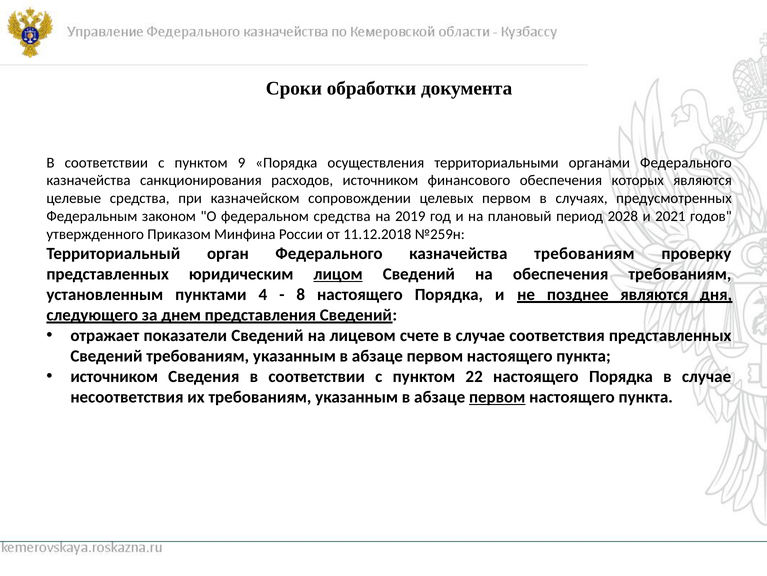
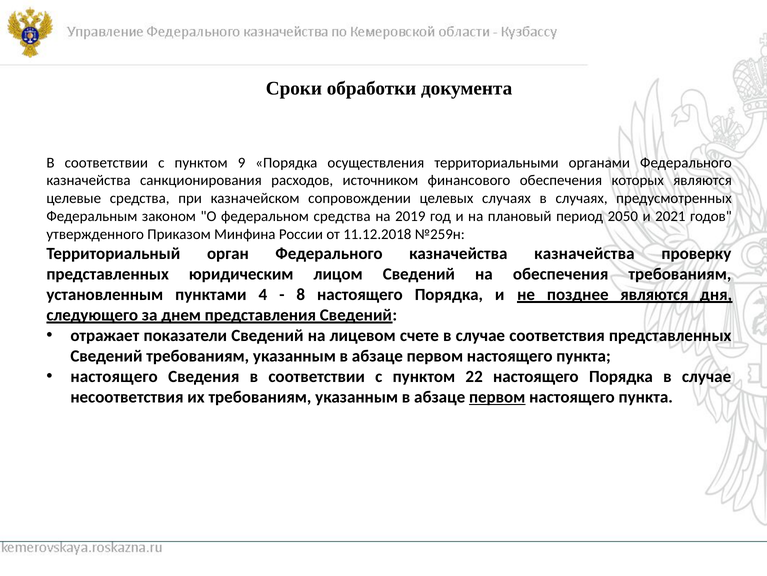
целевых первом: первом -> случаях (506, 198)
2028: 2028 -> 2050 (623, 216)
казначейства требованиям: требованиям -> казначейства (584, 253)
лицом underline: present -> none (338, 274)
источником: источником -> настоящего (114, 376)
